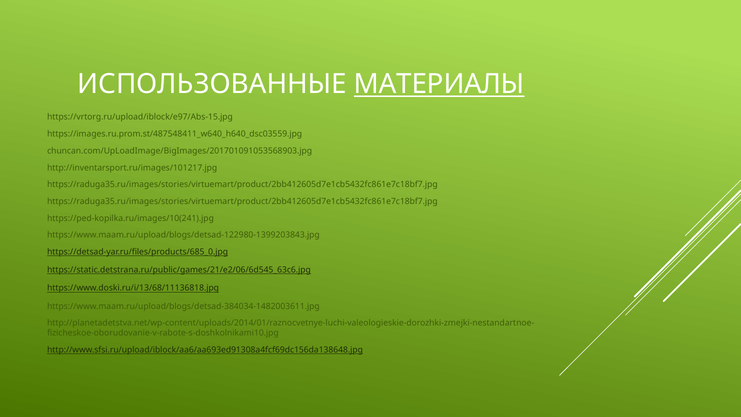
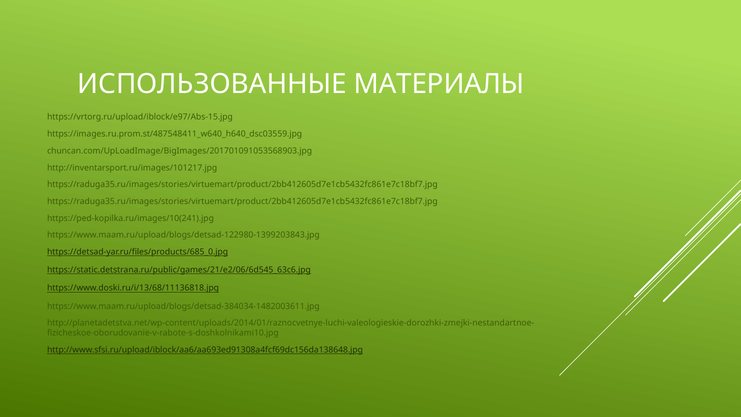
МАТЕРИАЛЫ underline: present -> none (439, 84)
